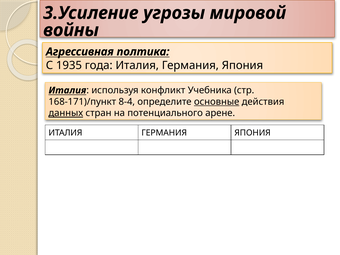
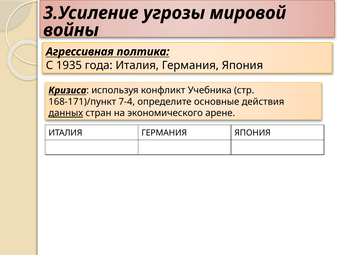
Италия: Италия -> Кризиса (67, 90)
8-4: 8-4 -> 7-4 (127, 102)
основные underline: present -> none (217, 102)
потенциального: потенциального -> экономического (165, 113)
